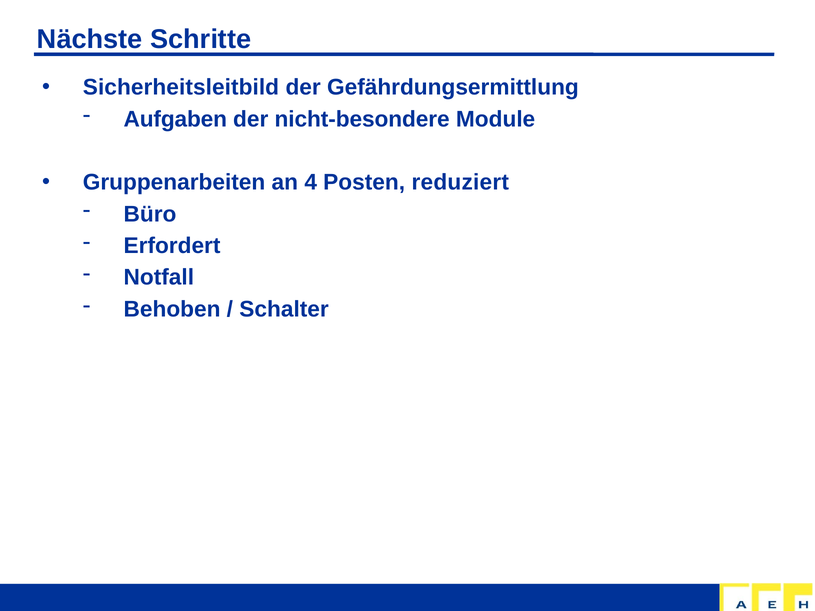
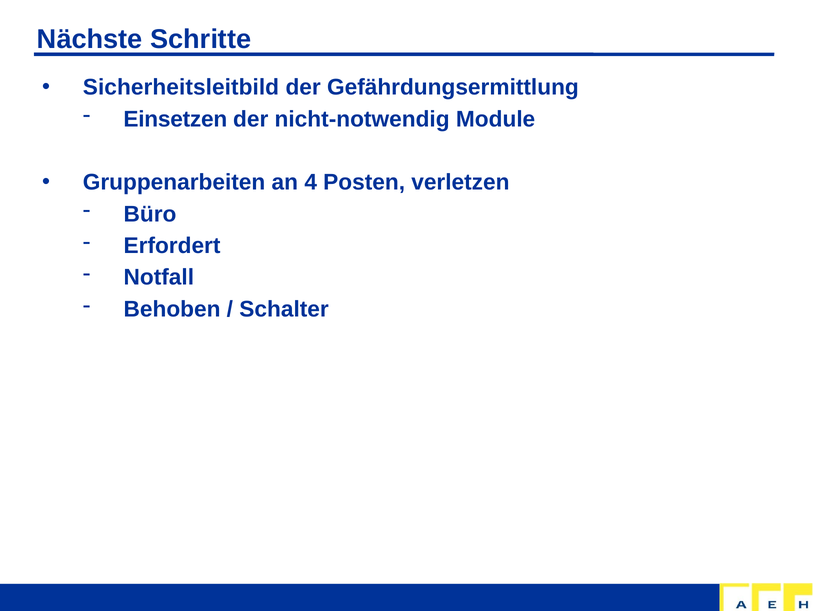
Aufgaben: Aufgaben -> Einsetzen (175, 119)
nicht-besondere: nicht-besondere -> nicht-notwendig (362, 119)
reduziert: reduziert -> verletzen (460, 183)
